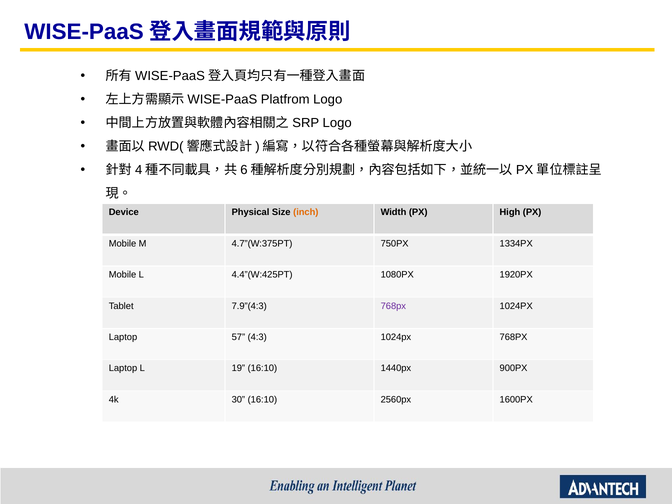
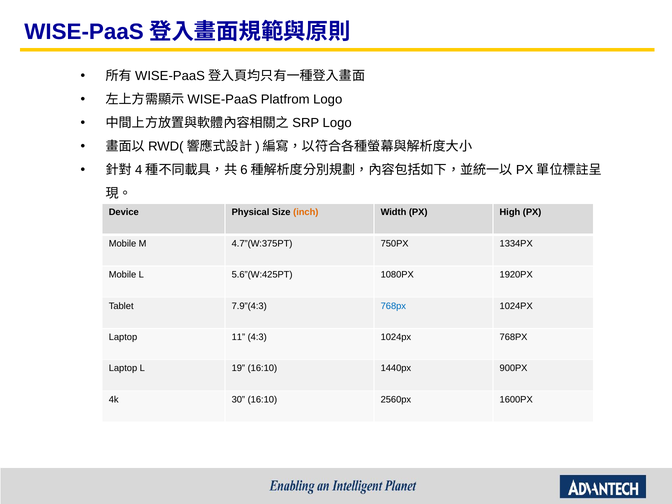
4.4”(W:425PT: 4.4”(W:425PT -> 5.6”(W:425PT (262, 275)
768px colour: purple -> blue (393, 306)
57: 57 -> 11 (238, 337)
